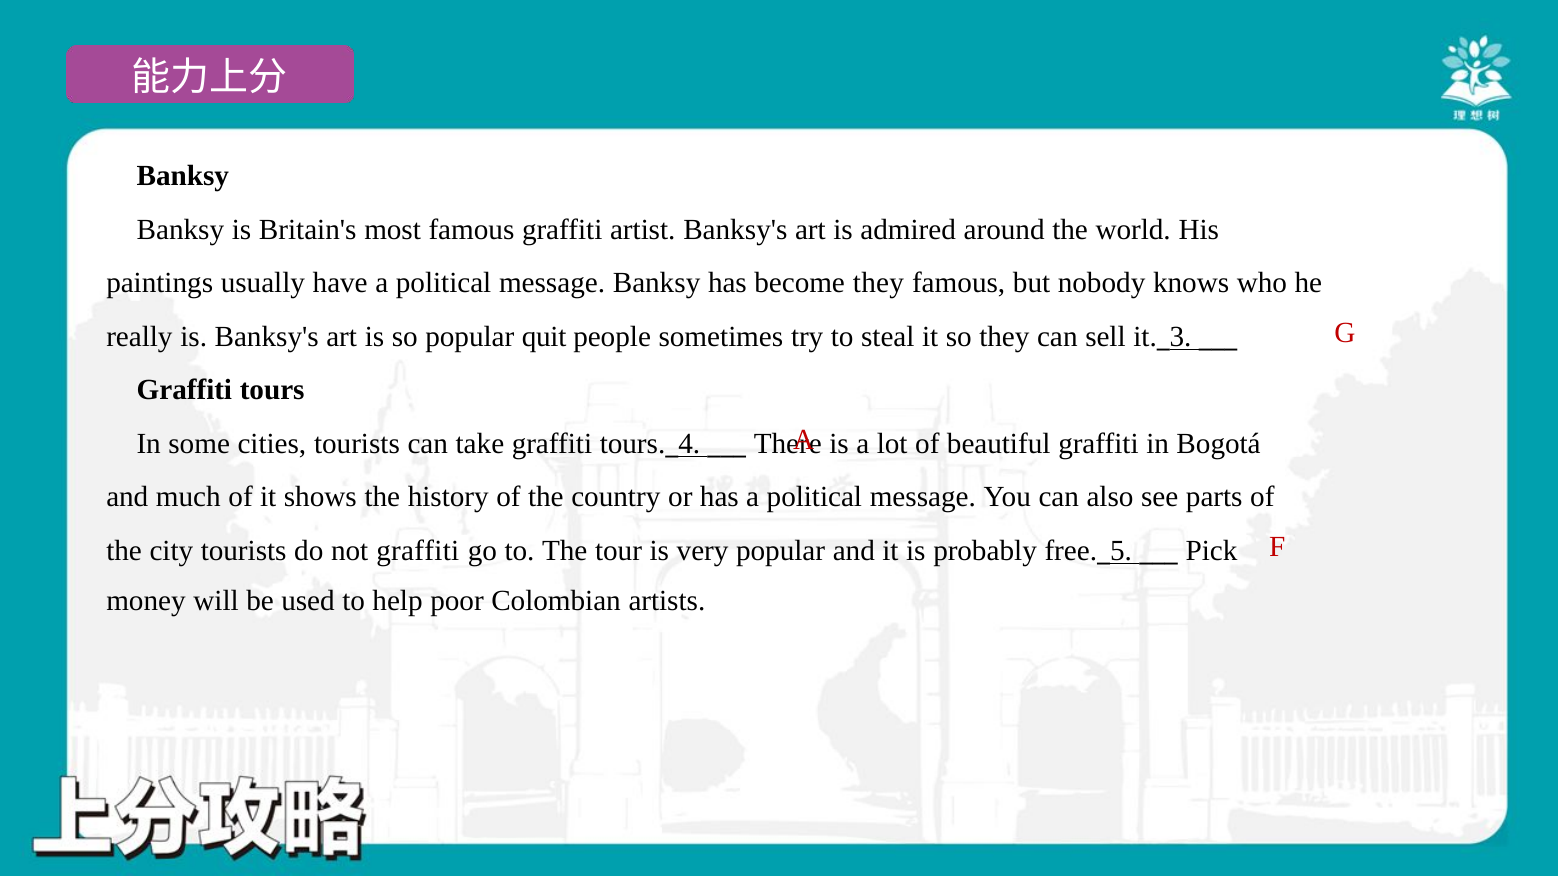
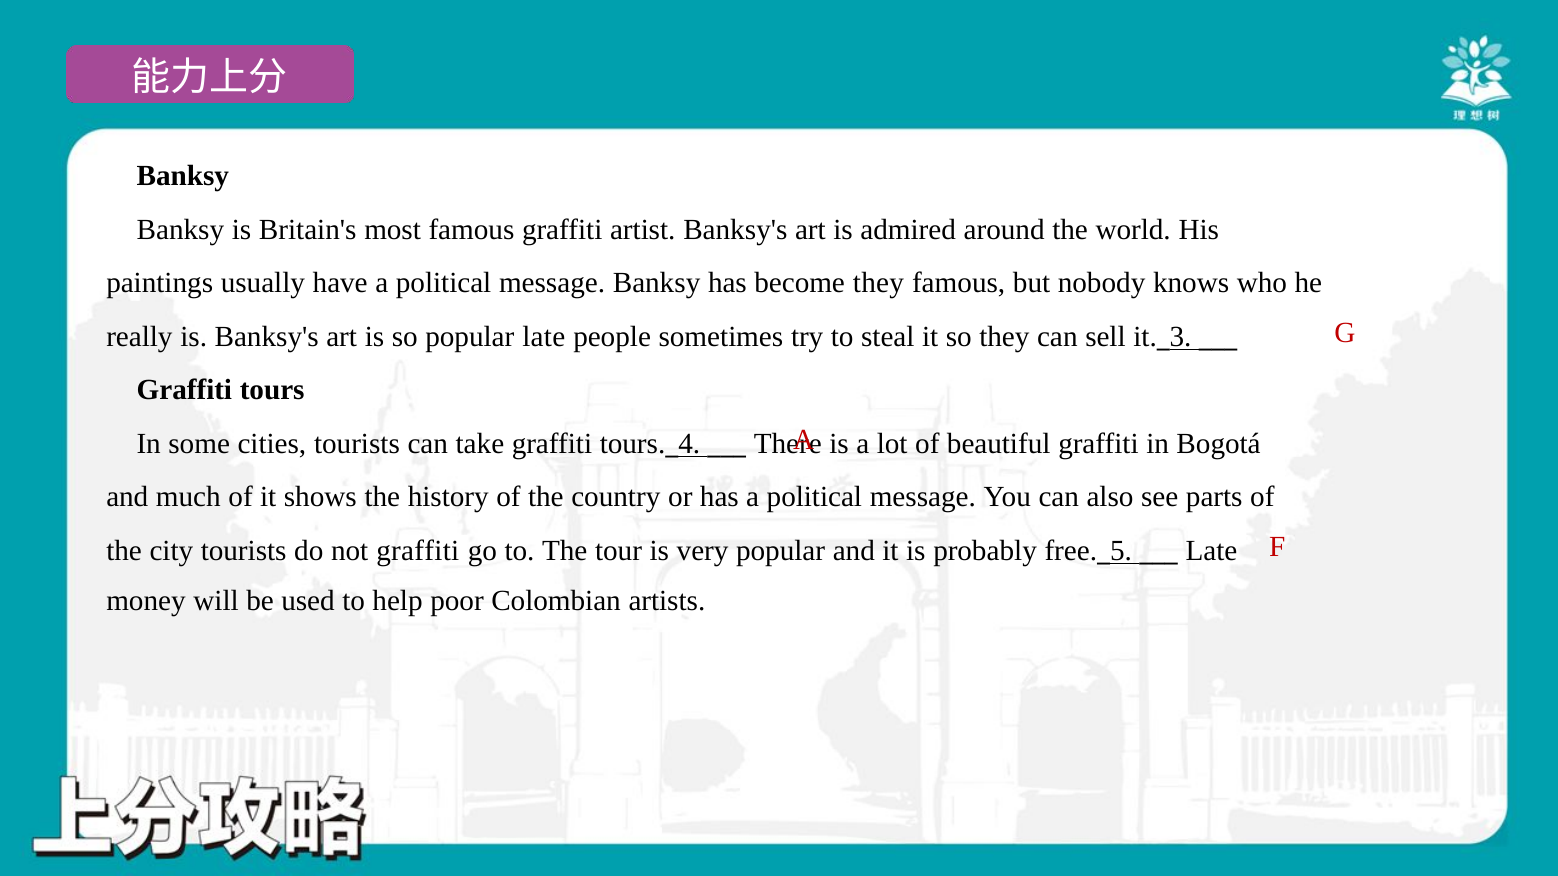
popular quit: quit -> late (544, 337)
Pick: Pick -> Late (1212, 551)
